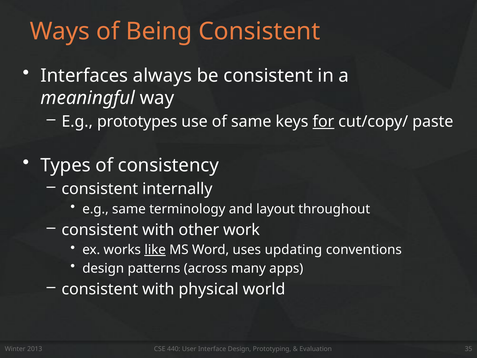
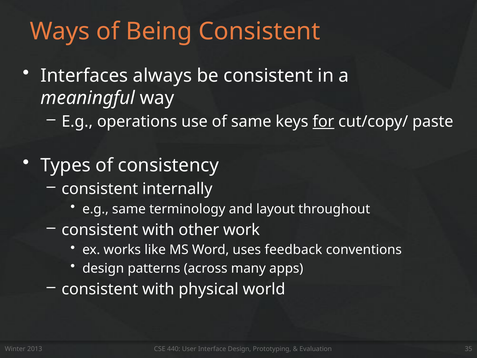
prototypes: prototypes -> operations (137, 122)
like underline: present -> none (155, 250)
updating: updating -> feedback (293, 250)
